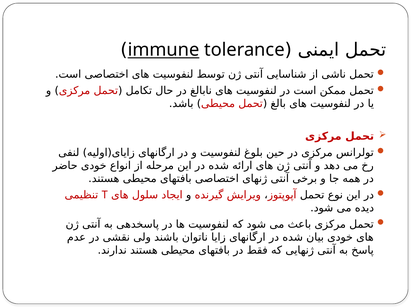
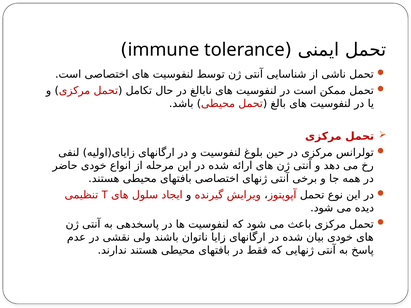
immune underline: present -> none (164, 50)
